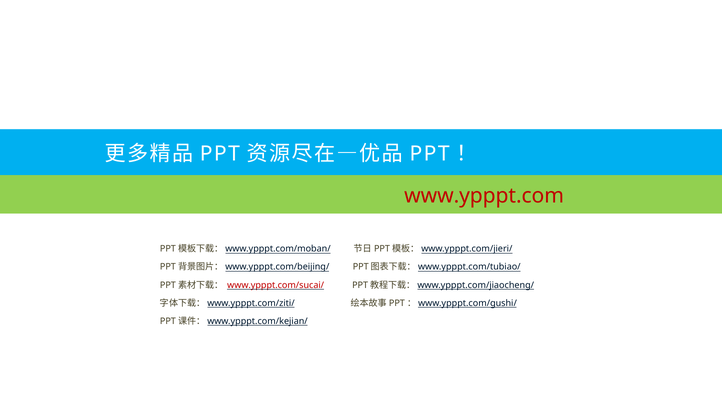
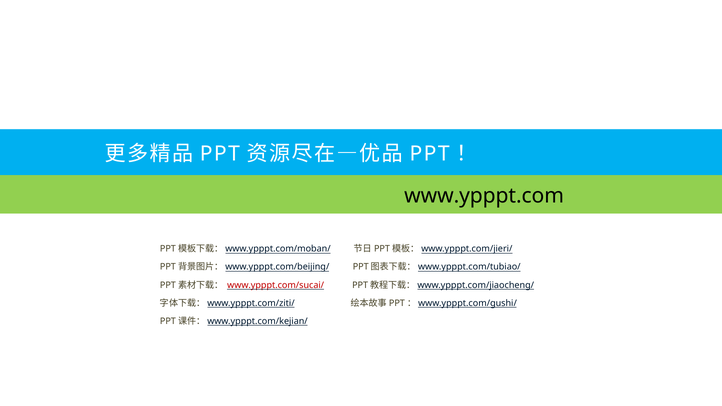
www.ypppt.com colour: red -> black (484, 196)
